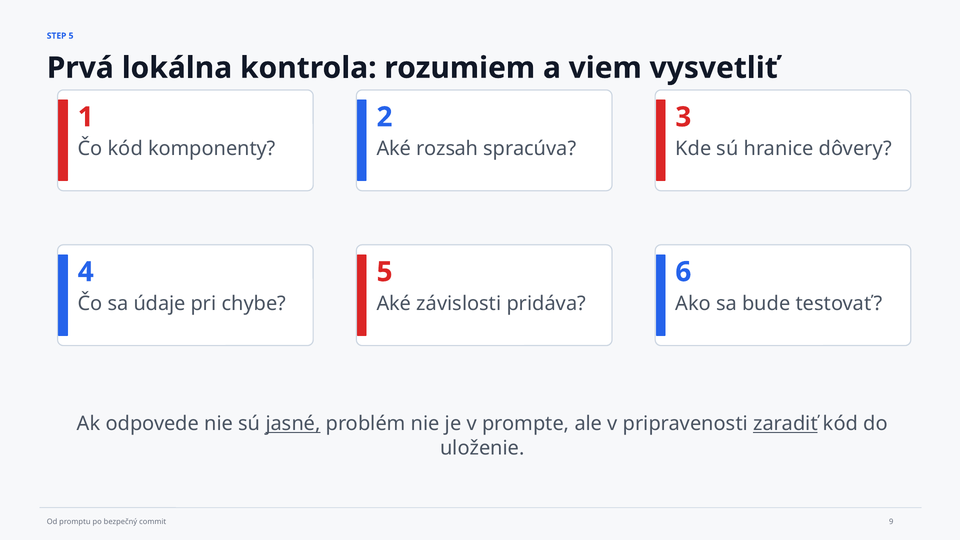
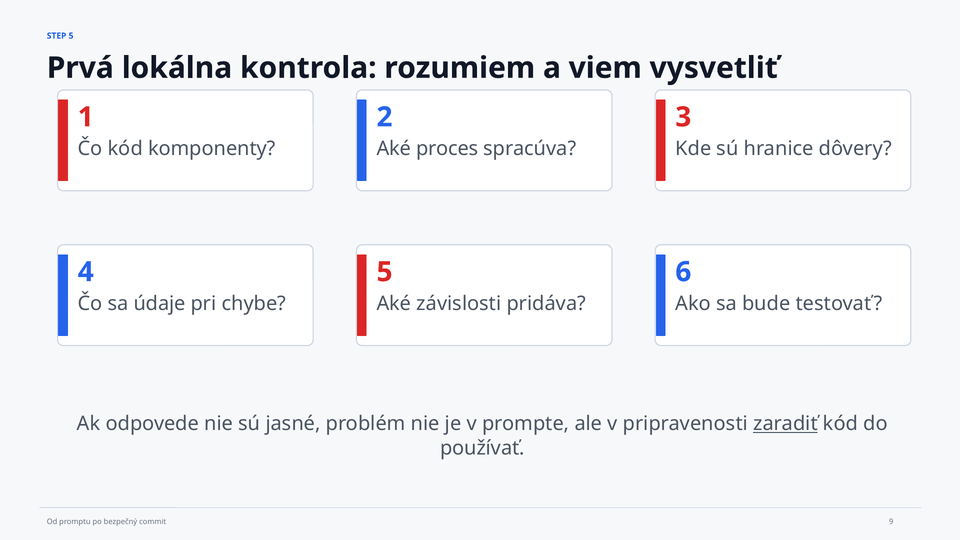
rozsah: rozsah -> proces (447, 149)
jasné underline: present -> none (293, 424)
uloženie: uloženie -> používať (482, 448)
